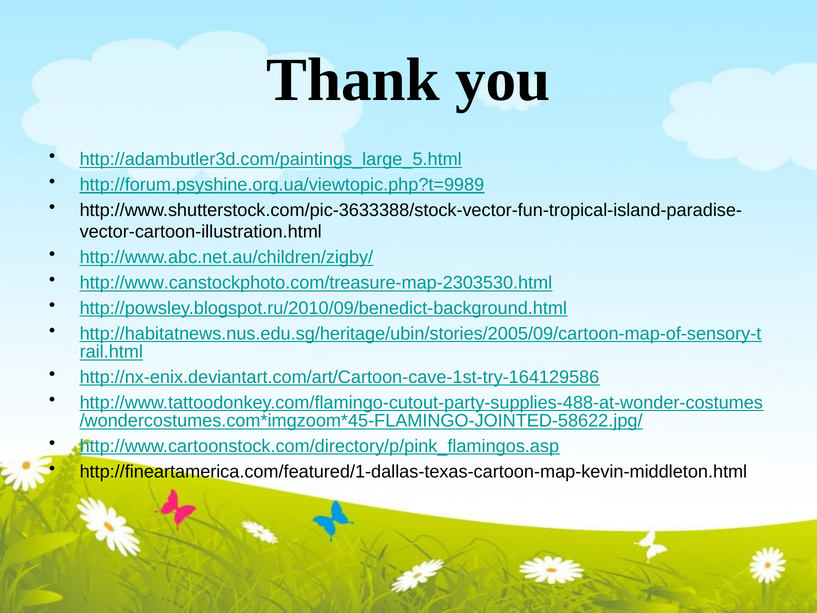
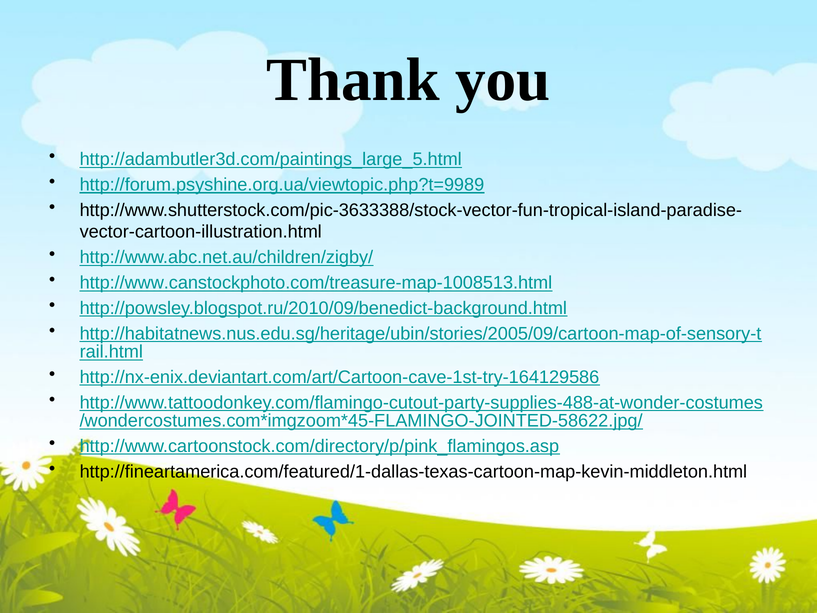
http://www.canstockphoto.com/treasure-map-2303530.html: http://www.canstockphoto.com/treasure-map-2303530.html -> http://www.canstockphoto.com/treasure-map-1008513.html (316, 283)
